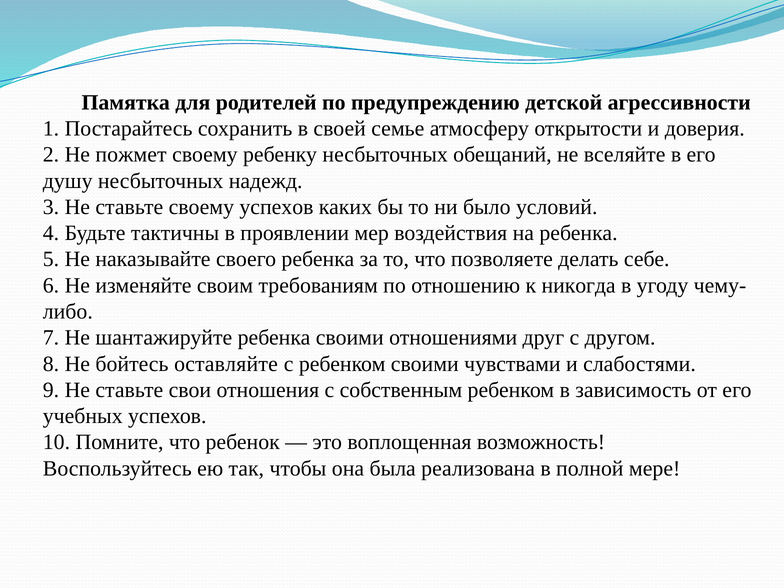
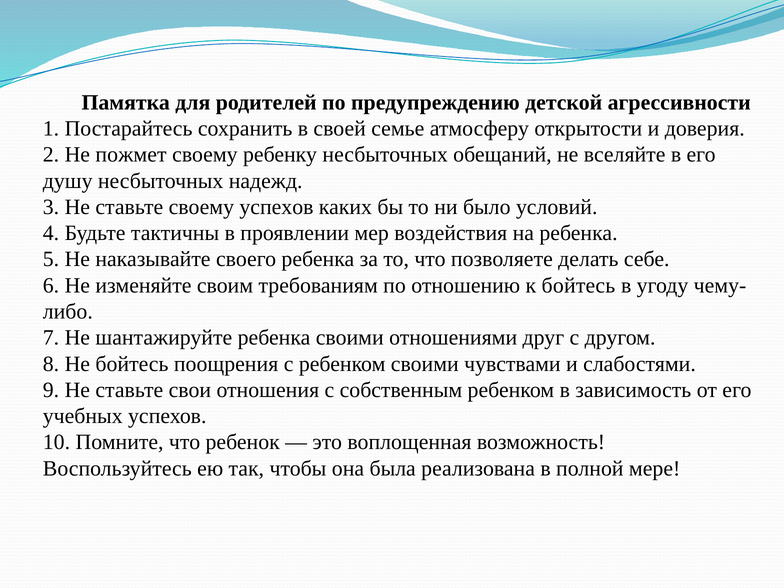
к никогда: никогда -> бойтесь (578, 285)
оставляйте: оставляйте -> поощрения (226, 364)
